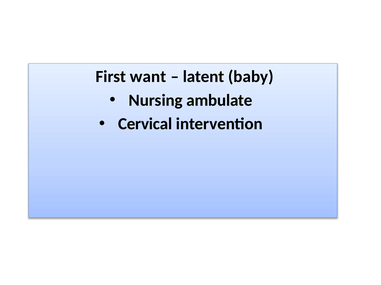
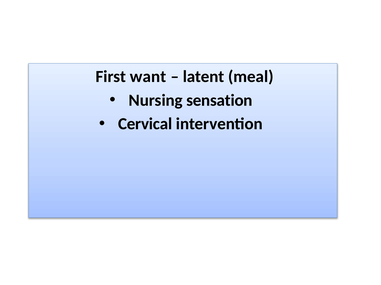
baby: baby -> meal (251, 77)
ambulate: ambulate -> sensation (219, 100)
